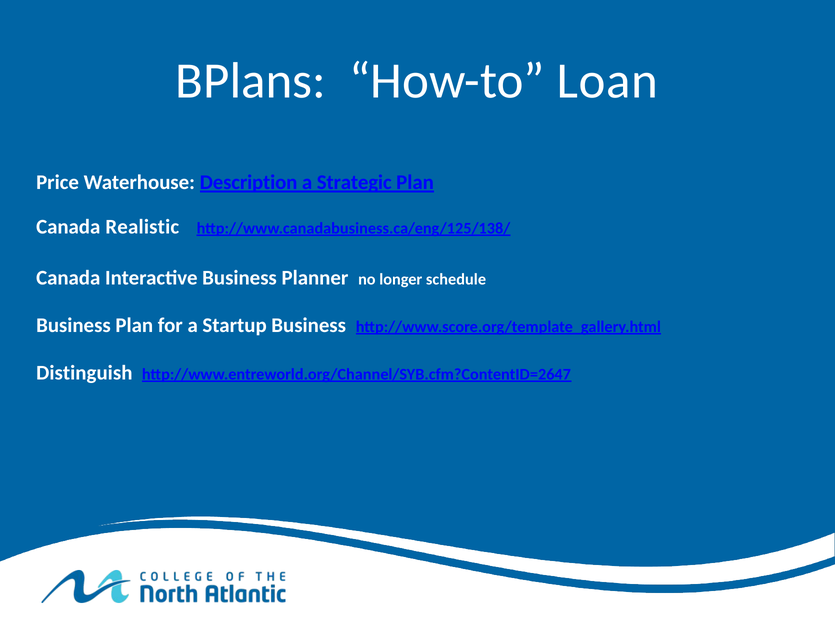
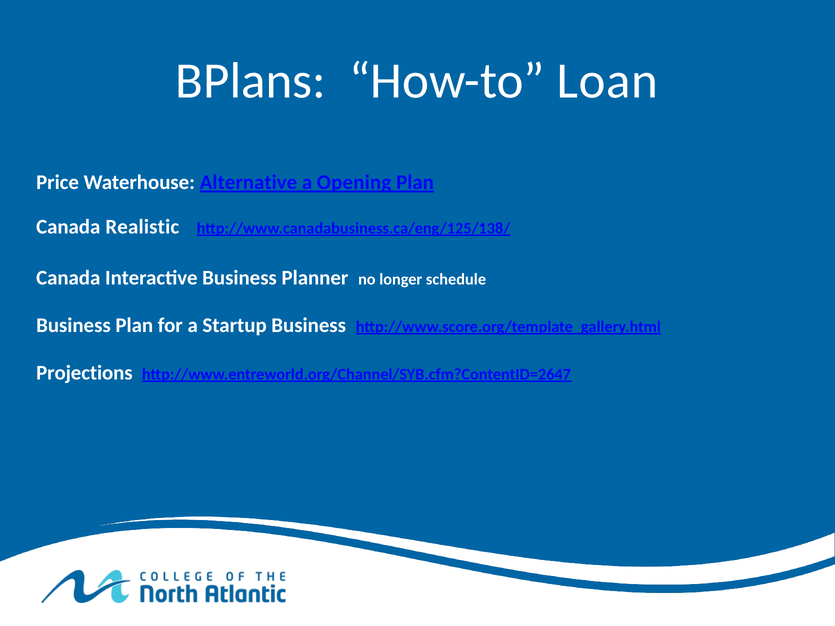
Description: Description -> Alternative (249, 183)
Strategic: Strategic -> Opening (354, 183)
Distinguish: Distinguish -> Projections (84, 373)
